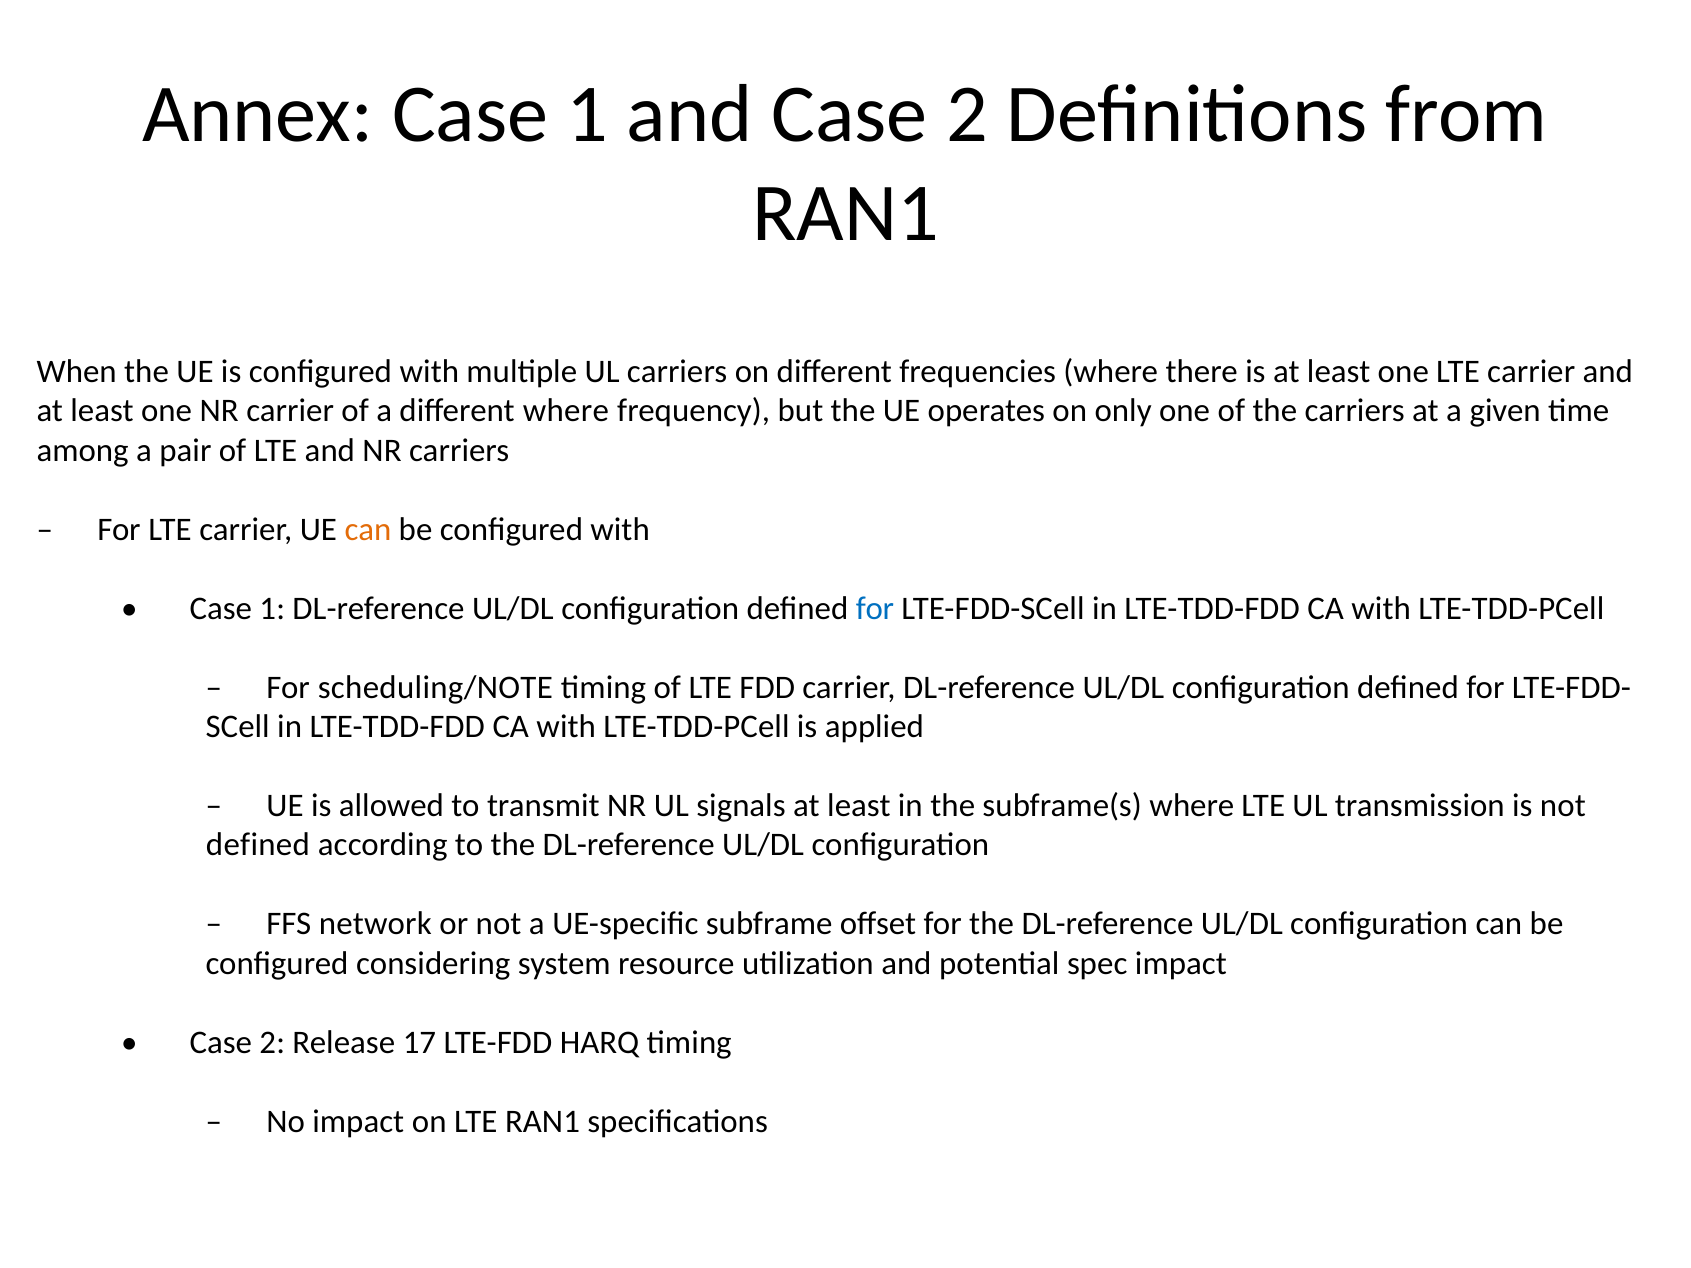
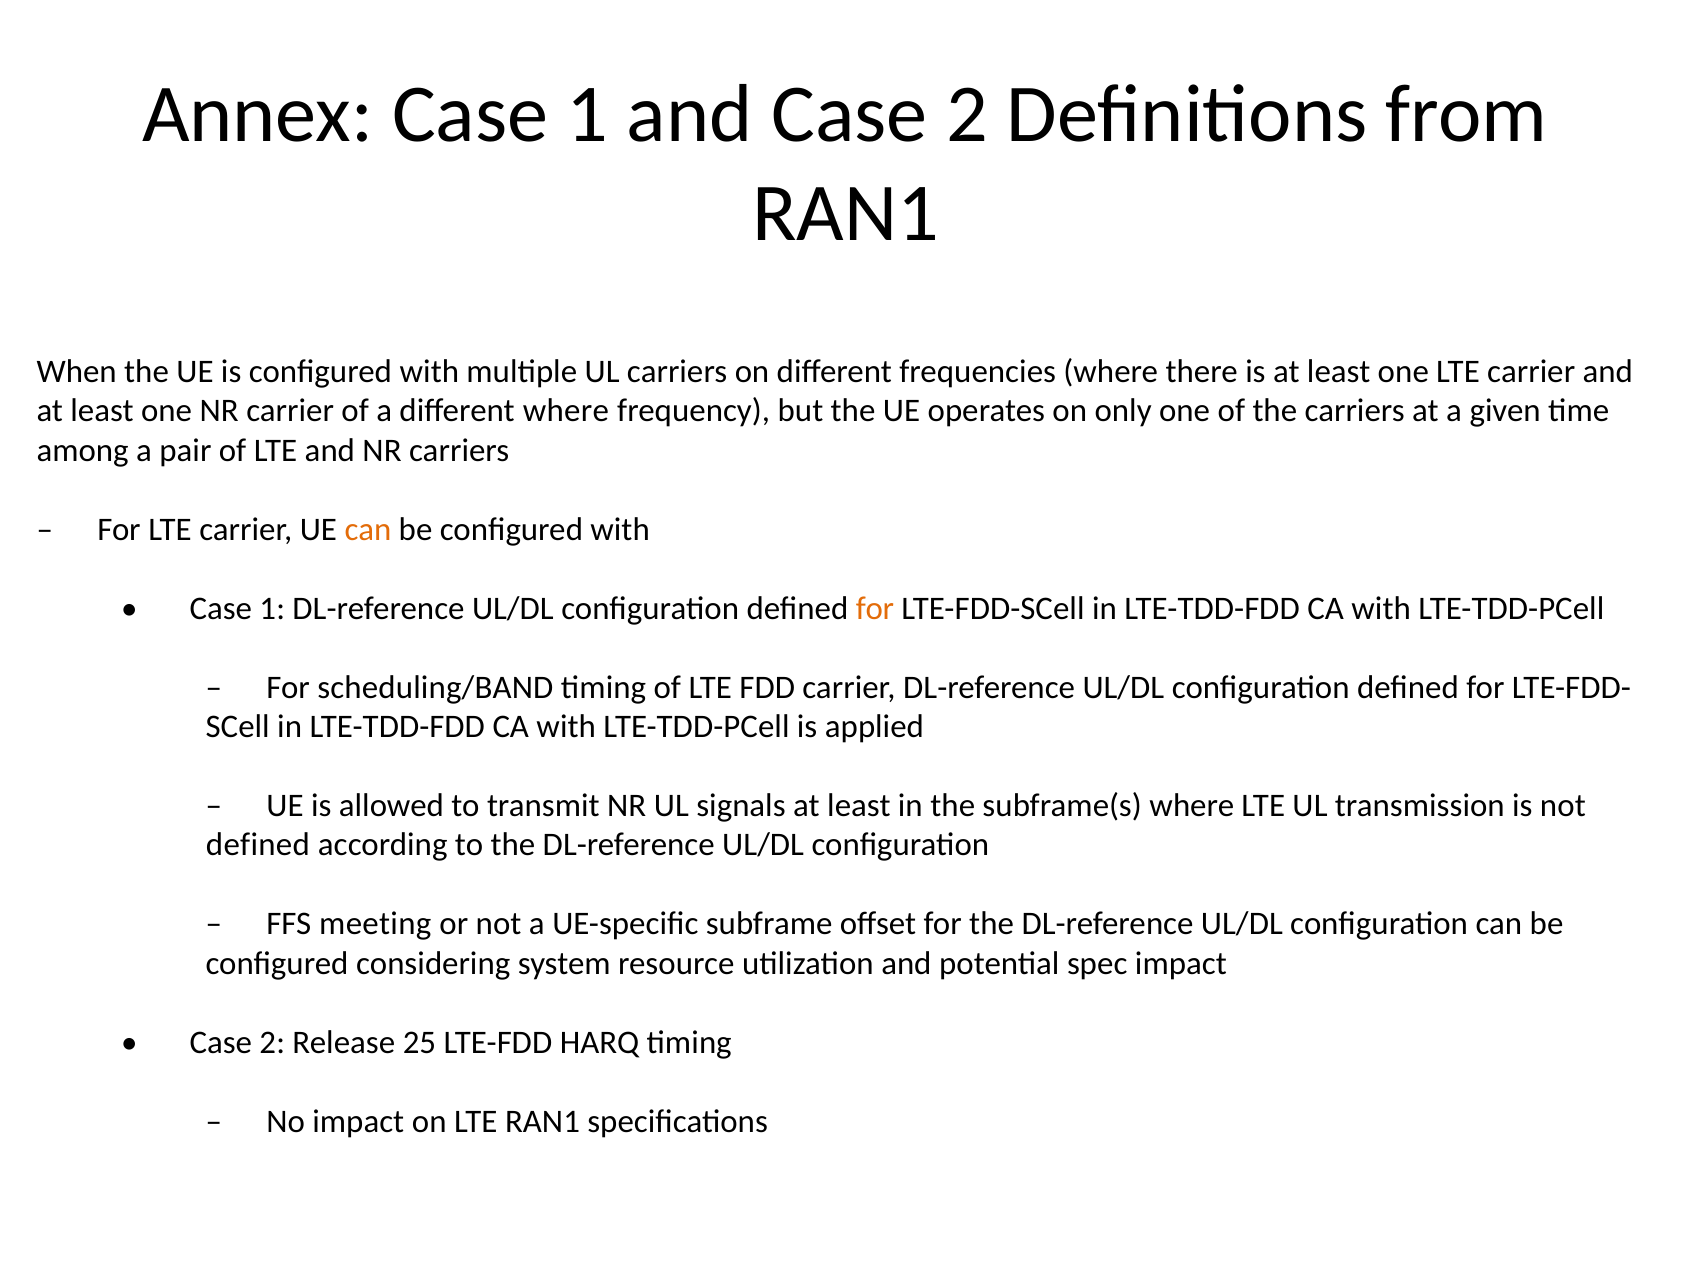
for colour: blue -> orange (875, 608)
scheduling/NOTE: scheduling/NOTE -> scheduling/BAND (435, 687)
network: network -> meeting (375, 924)
17: 17 -> 25 (419, 1043)
